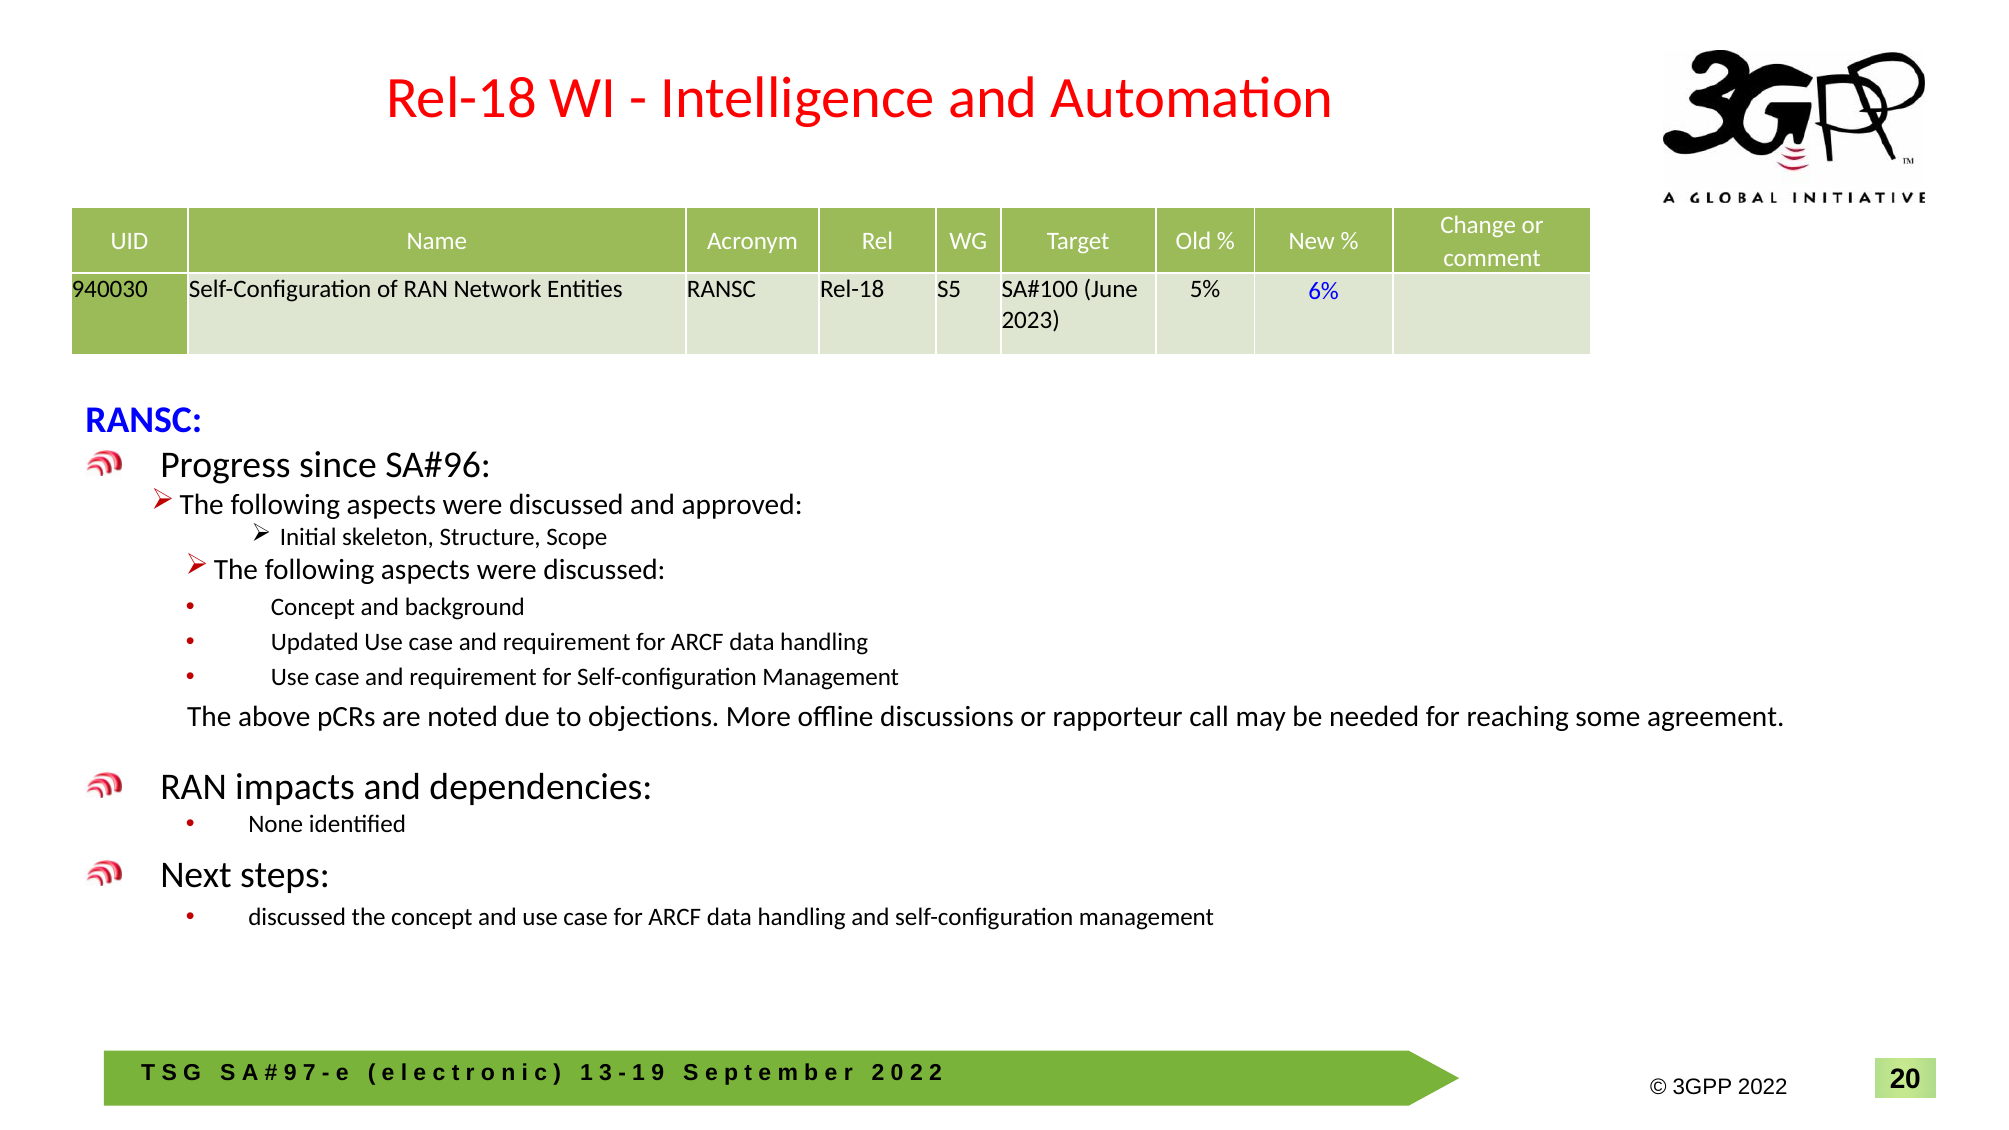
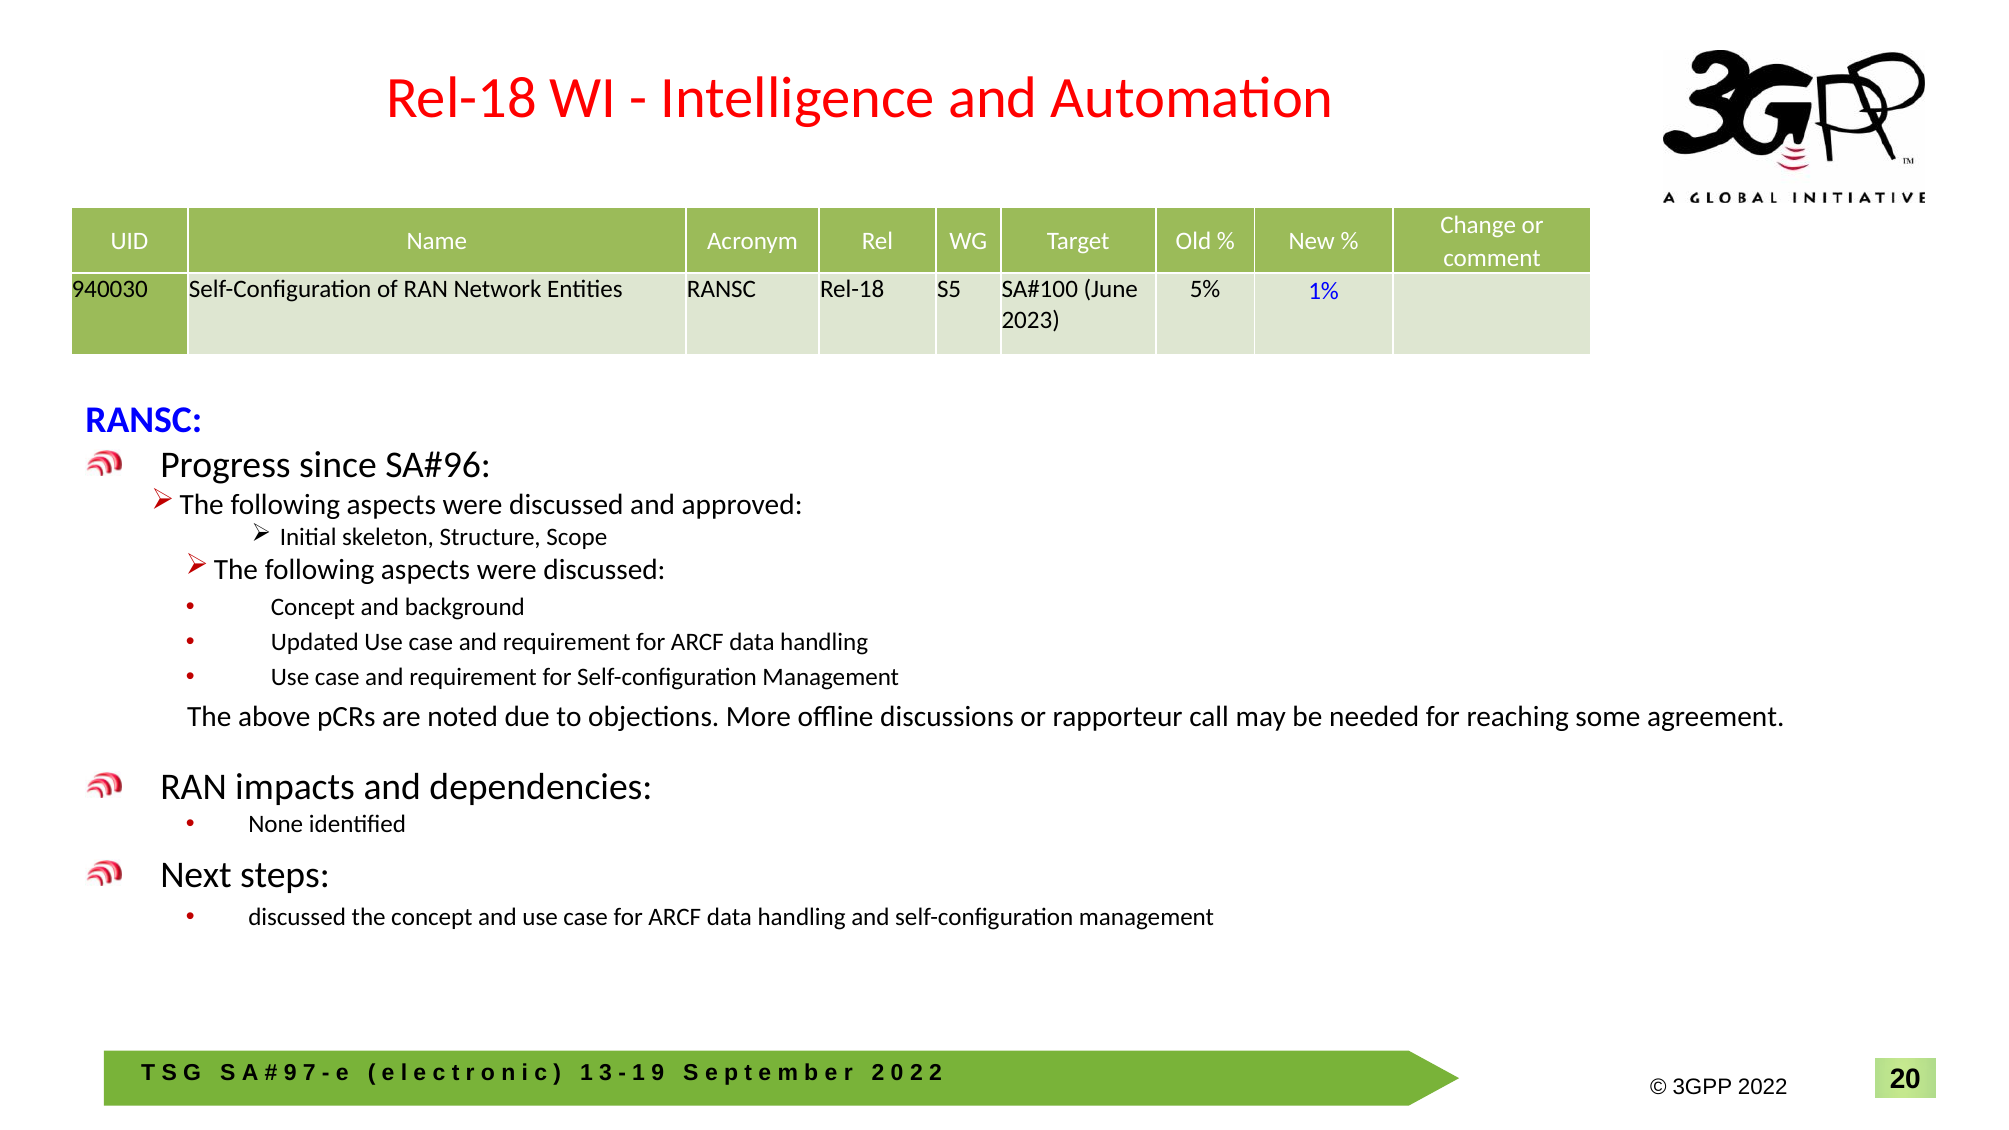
6%: 6% -> 1% (1324, 291)
